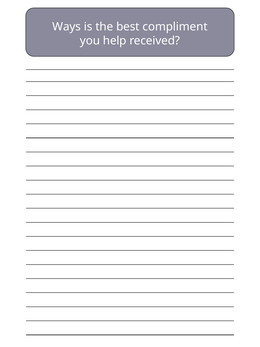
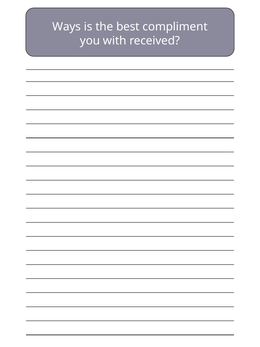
help: help -> with (115, 41)
